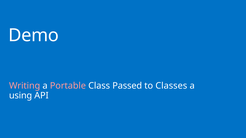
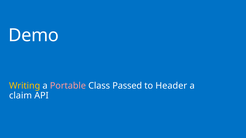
Writing colour: pink -> yellow (25, 86)
Classes: Classes -> Header (171, 86)
using: using -> claim (20, 96)
